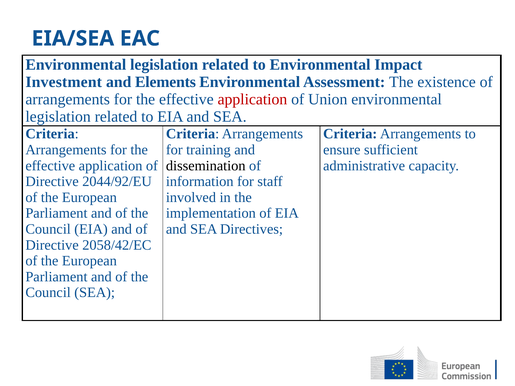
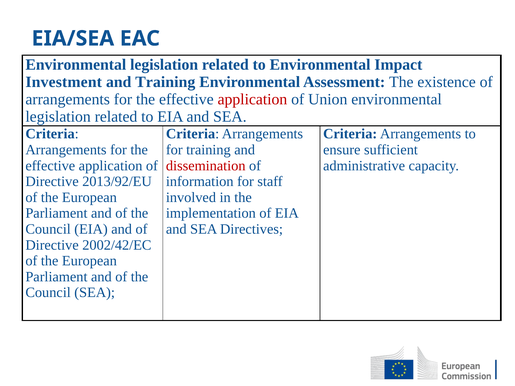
and Elements: Elements -> Training (165, 82)
dissemination colour: black -> red (206, 166)
2044/92/EU: 2044/92/EU -> 2013/92/EU (117, 182)
2058/42/EC: 2058/42/EC -> 2002/42/EC (117, 245)
